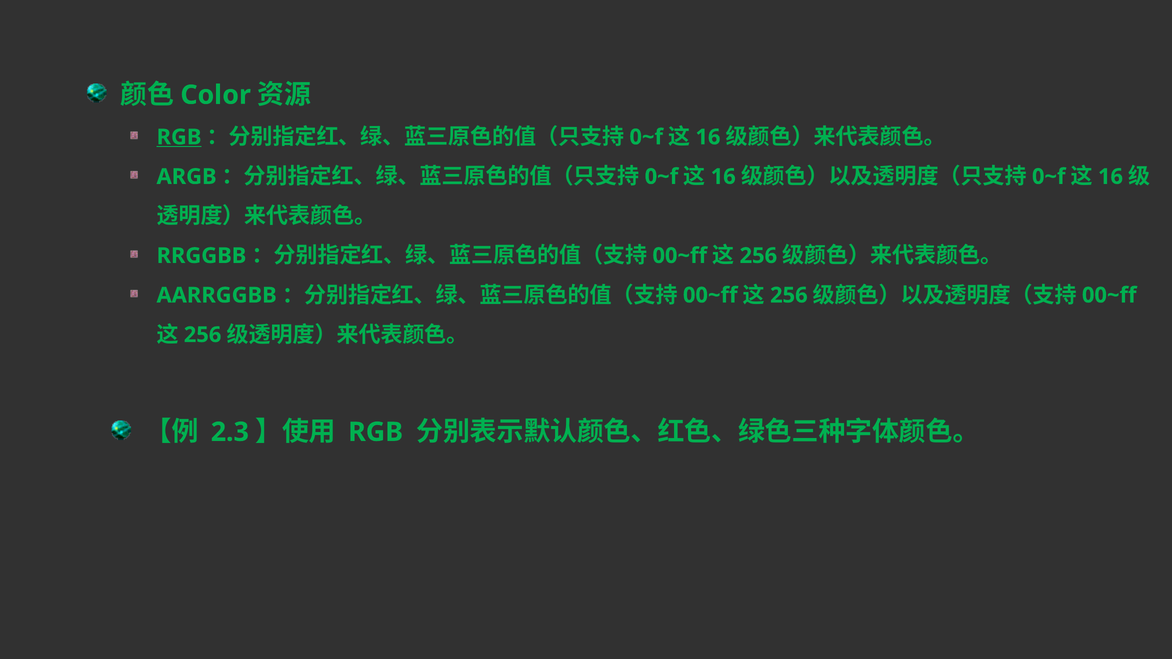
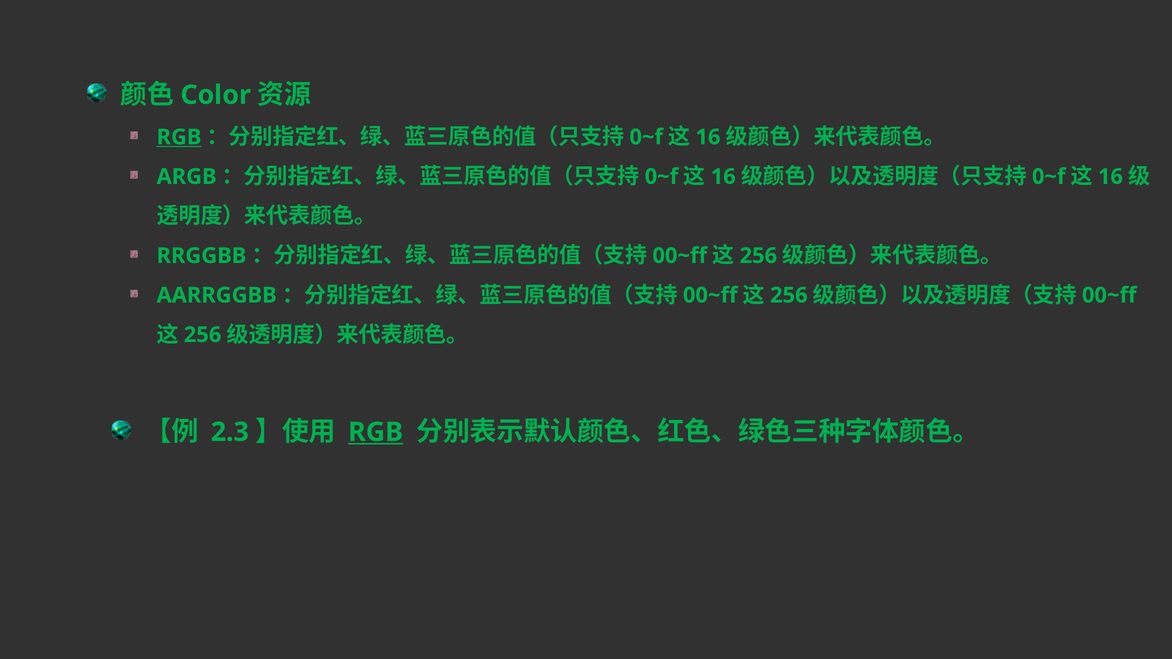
RGB underline: none -> present (376, 432)
